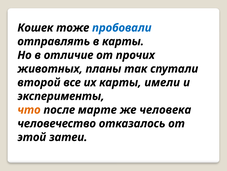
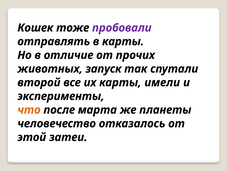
пробовали colour: blue -> purple (122, 28)
планы: планы -> запуск (103, 69)
марте: марте -> марта (97, 109)
человека: человека -> планеты (165, 109)
